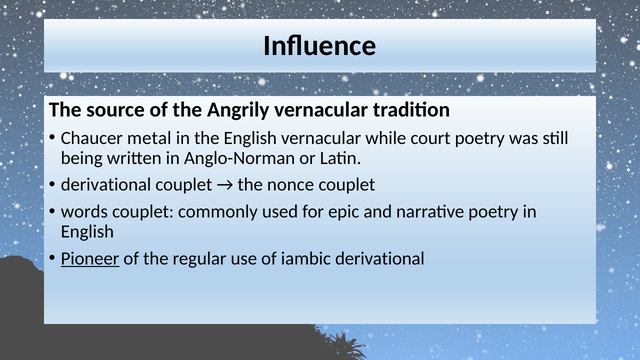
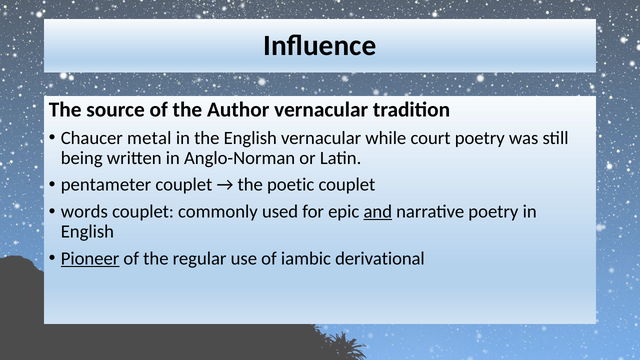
Angrily: Angrily -> Author (238, 110)
derivational: derivational -> pentameter (106, 185)
nonce: nonce -> poetic (291, 185)
and underline: none -> present (378, 212)
